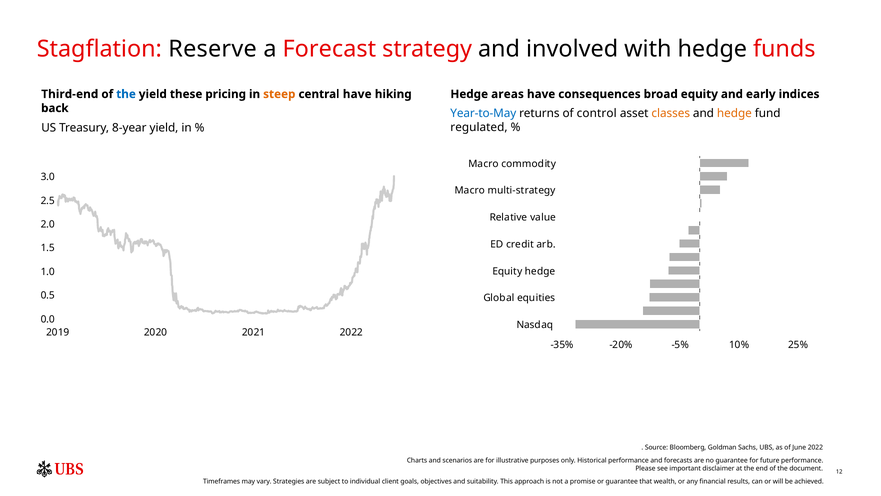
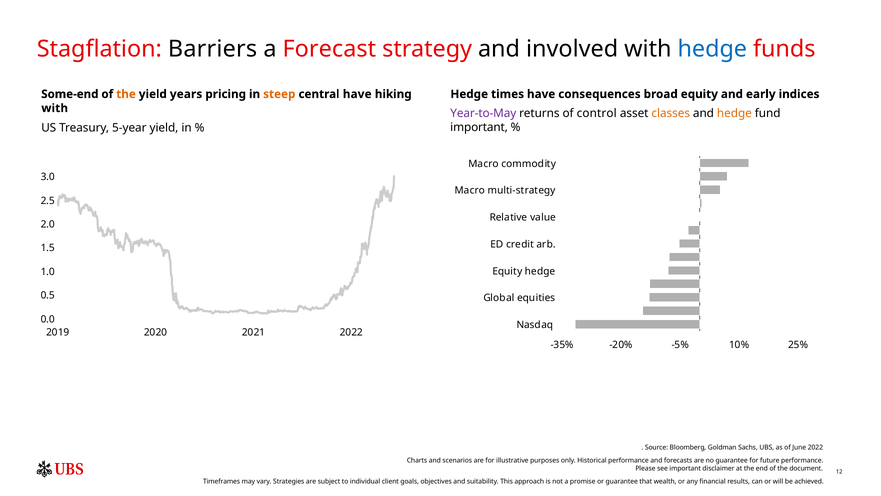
Reserve: Reserve -> Barriers (213, 49)
hedge colour: black -> blue (712, 49)
Third-end: Third-end -> Some-end (70, 94)
the colour: blue -> orange (126, 94)
these: these -> years (186, 94)
areas: areas -> times (508, 94)
back: back -> with (55, 108)
Year-to-May colour: blue -> purple (483, 113)
regulated: regulated -> important (479, 127)
8-year: 8-year -> 5-year (129, 128)
